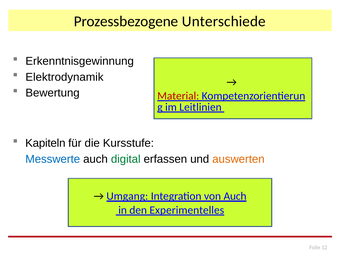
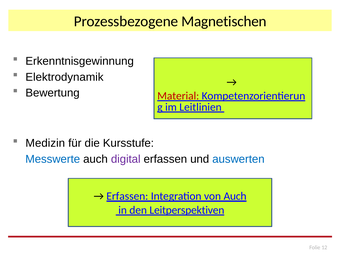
Unterschiede: Unterschiede -> Magnetischen (224, 21)
Kapiteln: Kapiteln -> Medizin (45, 143)
digital colour: green -> purple (126, 159)
auswerten colour: orange -> blue (238, 159)
Umgang: Umgang -> Erfassen (127, 196)
Experimentelles: Experimentelles -> Leitperspektiven (187, 210)
